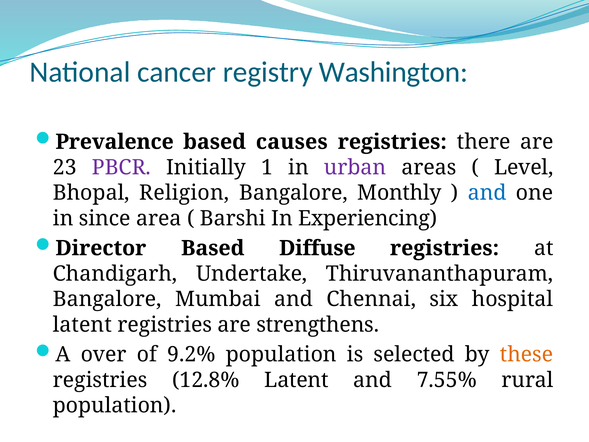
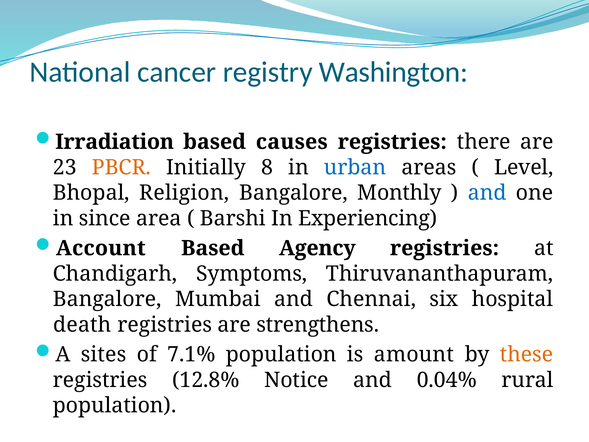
Prevalence: Prevalence -> Irradiation (115, 142)
PBCR colour: purple -> orange (121, 167)
1: 1 -> 8 (267, 167)
urban colour: purple -> blue (355, 167)
Director: Director -> Account (101, 248)
Diffuse: Diffuse -> Agency (317, 248)
Undertake: Undertake -> Symptoms (252, 274)
latent: latent -> death (82, 325)
over: over -> sites (104, 354)
9.2%: 9.2% -> 7.1% (191, 354)
selected: selected -> amount (414, 354)
12.8% Latent: Latent -> Notice (296, 380)
7.55%: 7.55% -> 0.04% (447, 380)
